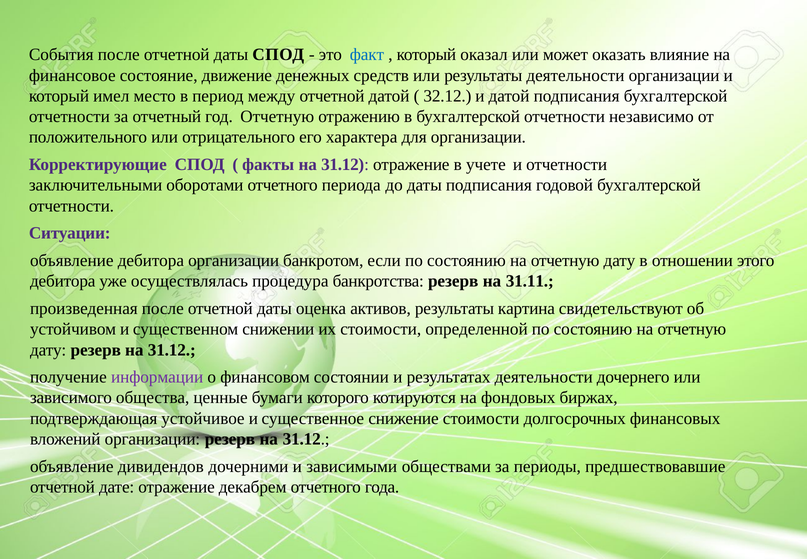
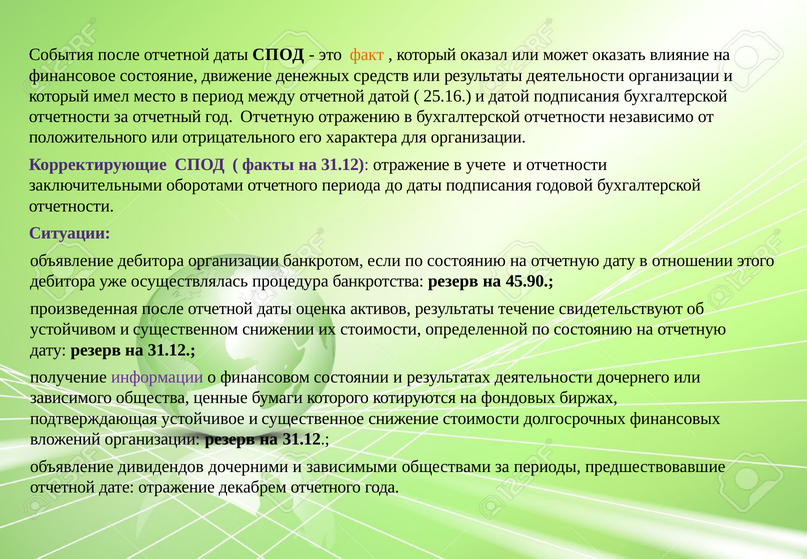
факт colour: blue -> orange (367, 55)
32.12: 32.12 -> 25.16 (447, 96)
31.11: 31.11 -> 45.90 (530, 281)
картина: картина -> течение (526, 308)
